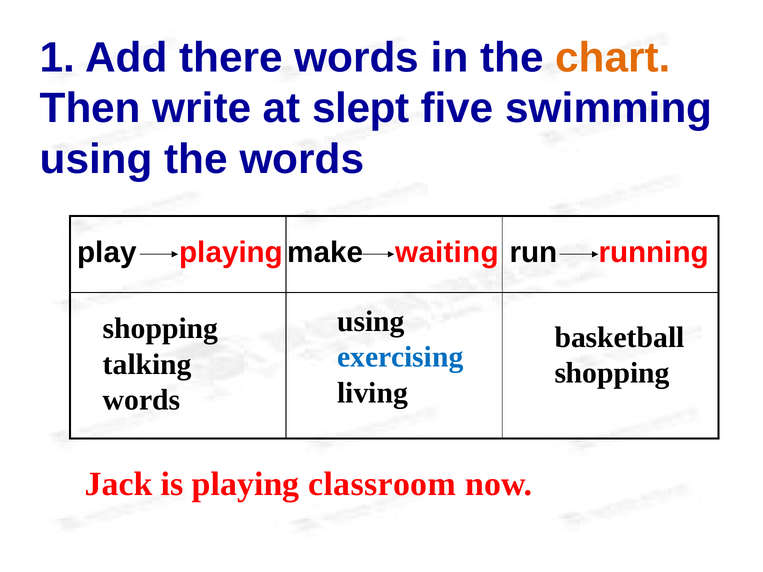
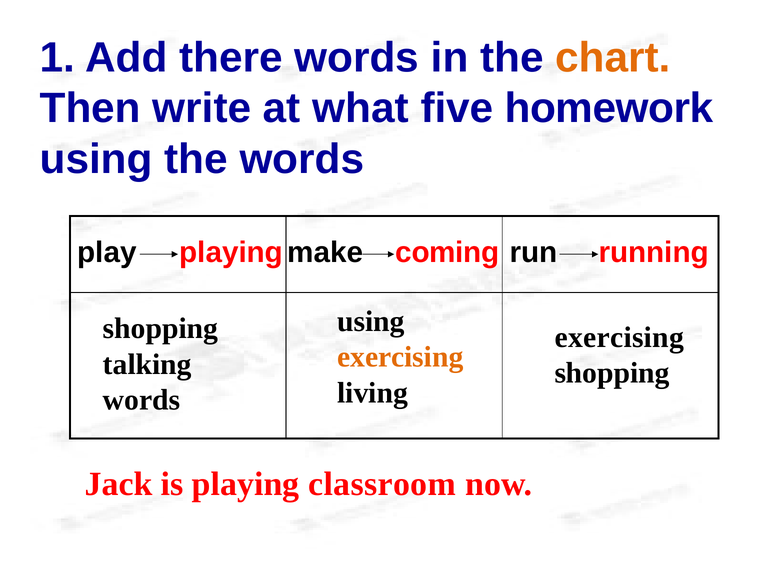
slept: slept -> what (361, 108)
swimming: swimming -> homework (609, 108)
waiting: waiting -> coming (447, 253)
basketball: basketball -> exercising (619, 338)
exercising colour: blue -> orange (400, 357)
